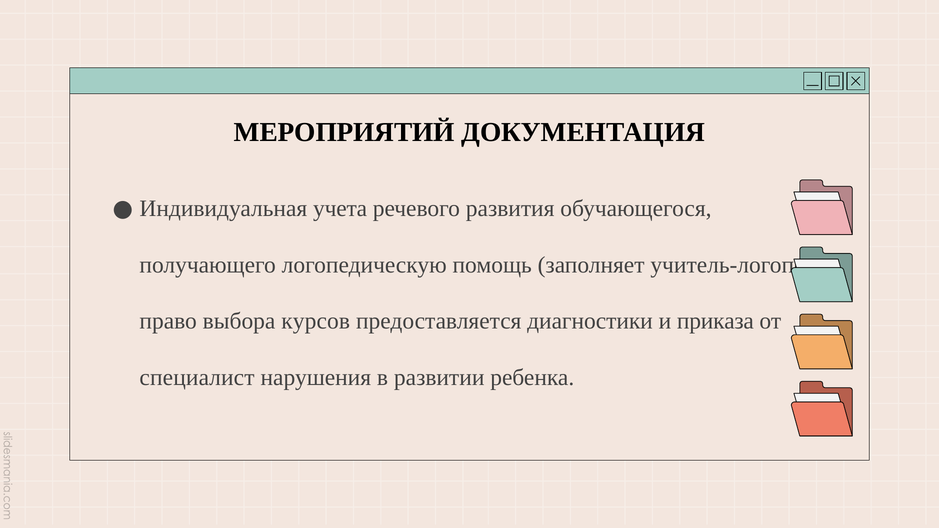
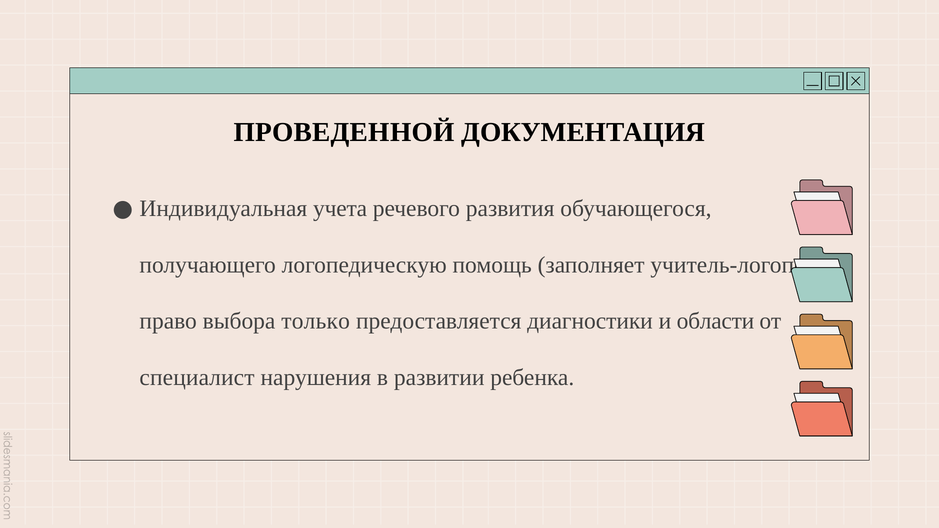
МЕРОПРИЯТИЙ: МЕРОПРИЯТИЙ -> ПРОВЕДЕННОЙ (344, 132)
курсов: курсов -> только (316, 321)
приказа: приказа -> области (715, 321)
